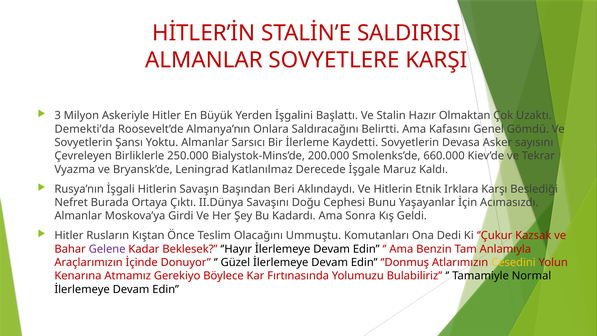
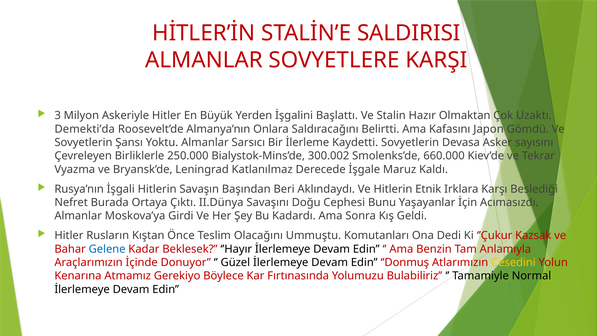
Genel: Genel -> Japon (489, 129)
200.000: 200.000 -> 300.002 (329, 156)
Gelene colour: purple -> blue (107, 249)
